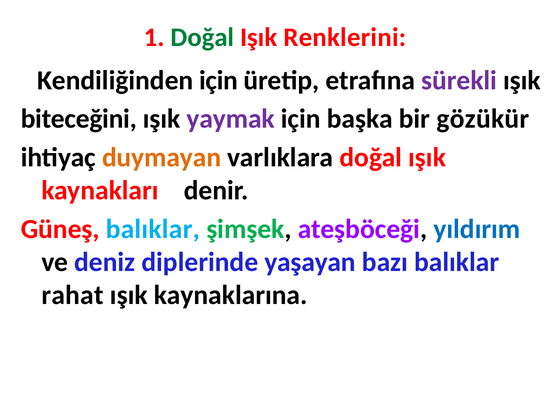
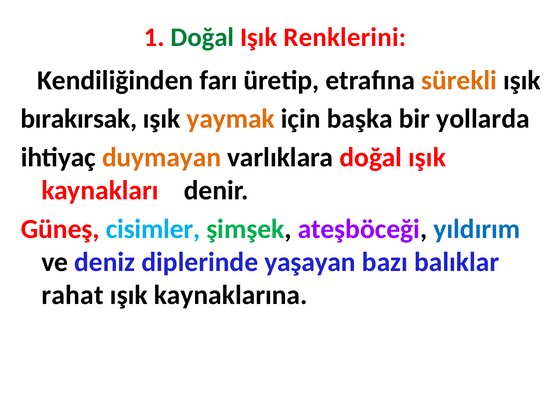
Kendiliğinden için: için -> farı (219, 80)
sürekli colour: purple -> orange (459, 80)
biteceğini: biteceğini -> bırakırsak (79, 119)
yaymak colour: purple -> orange (231, 119)
gözükür: gözükür -> yollarda (483, 119)
Güneş balıklar: balıklar -> cisimler (153, 229)
